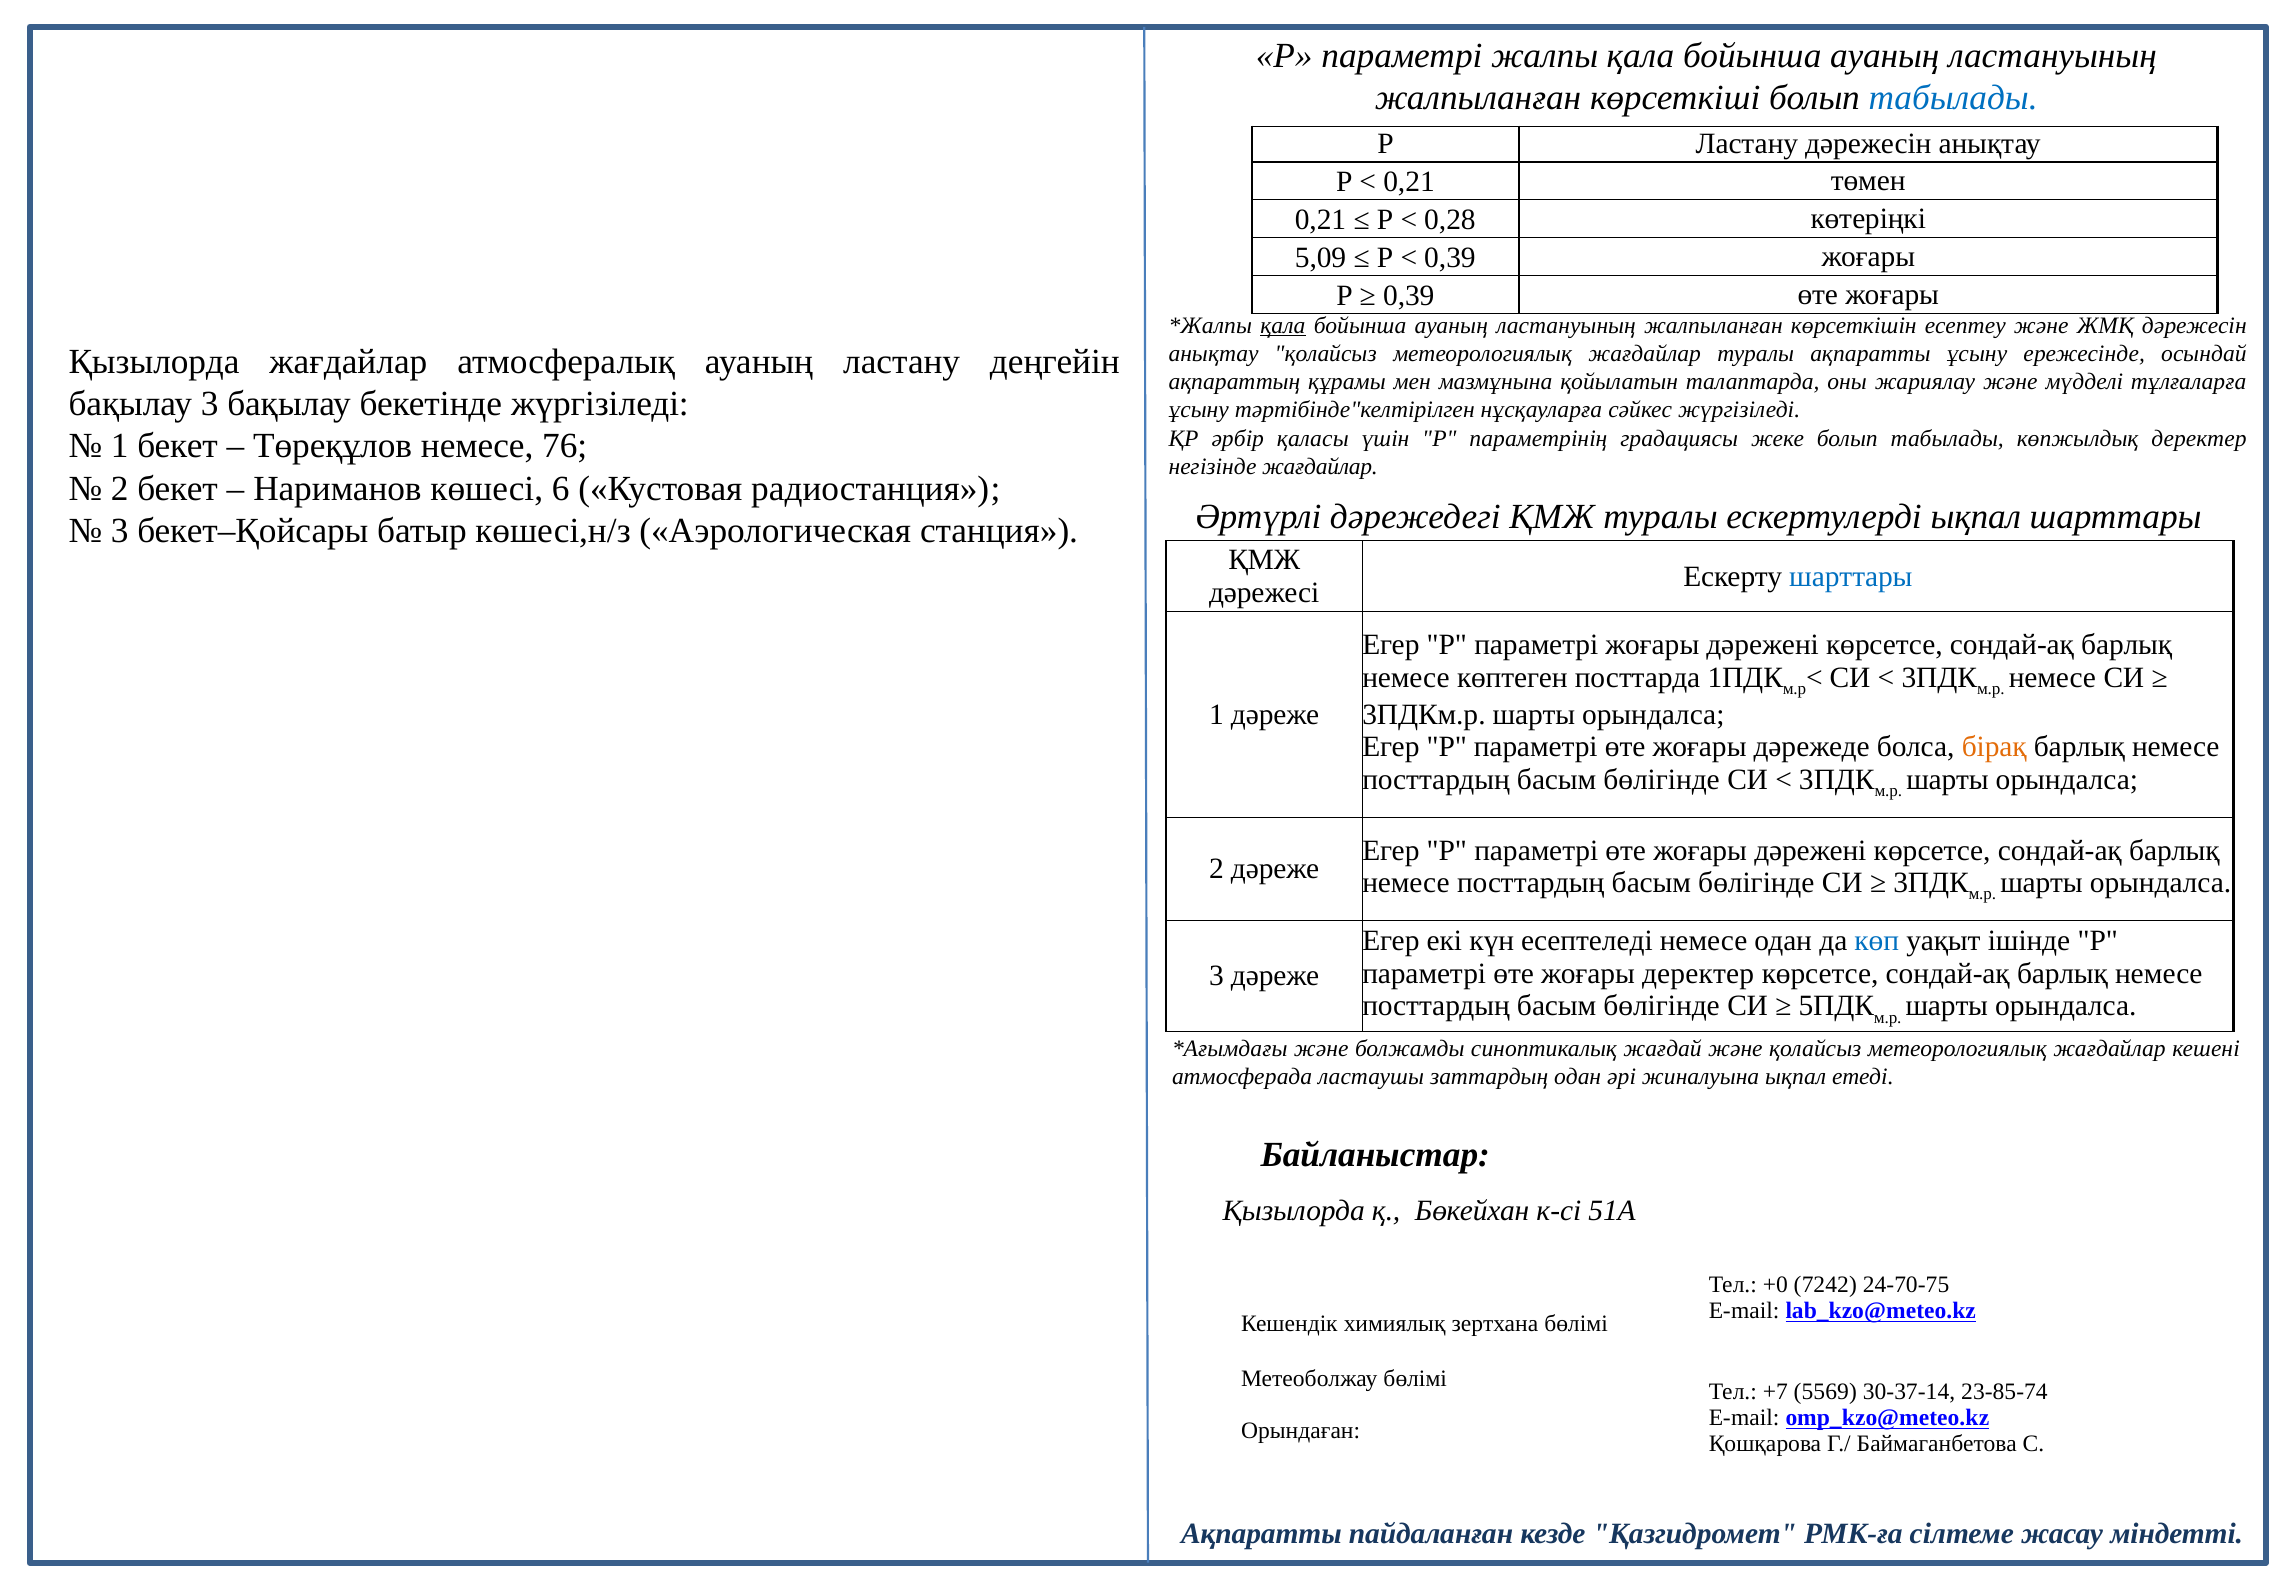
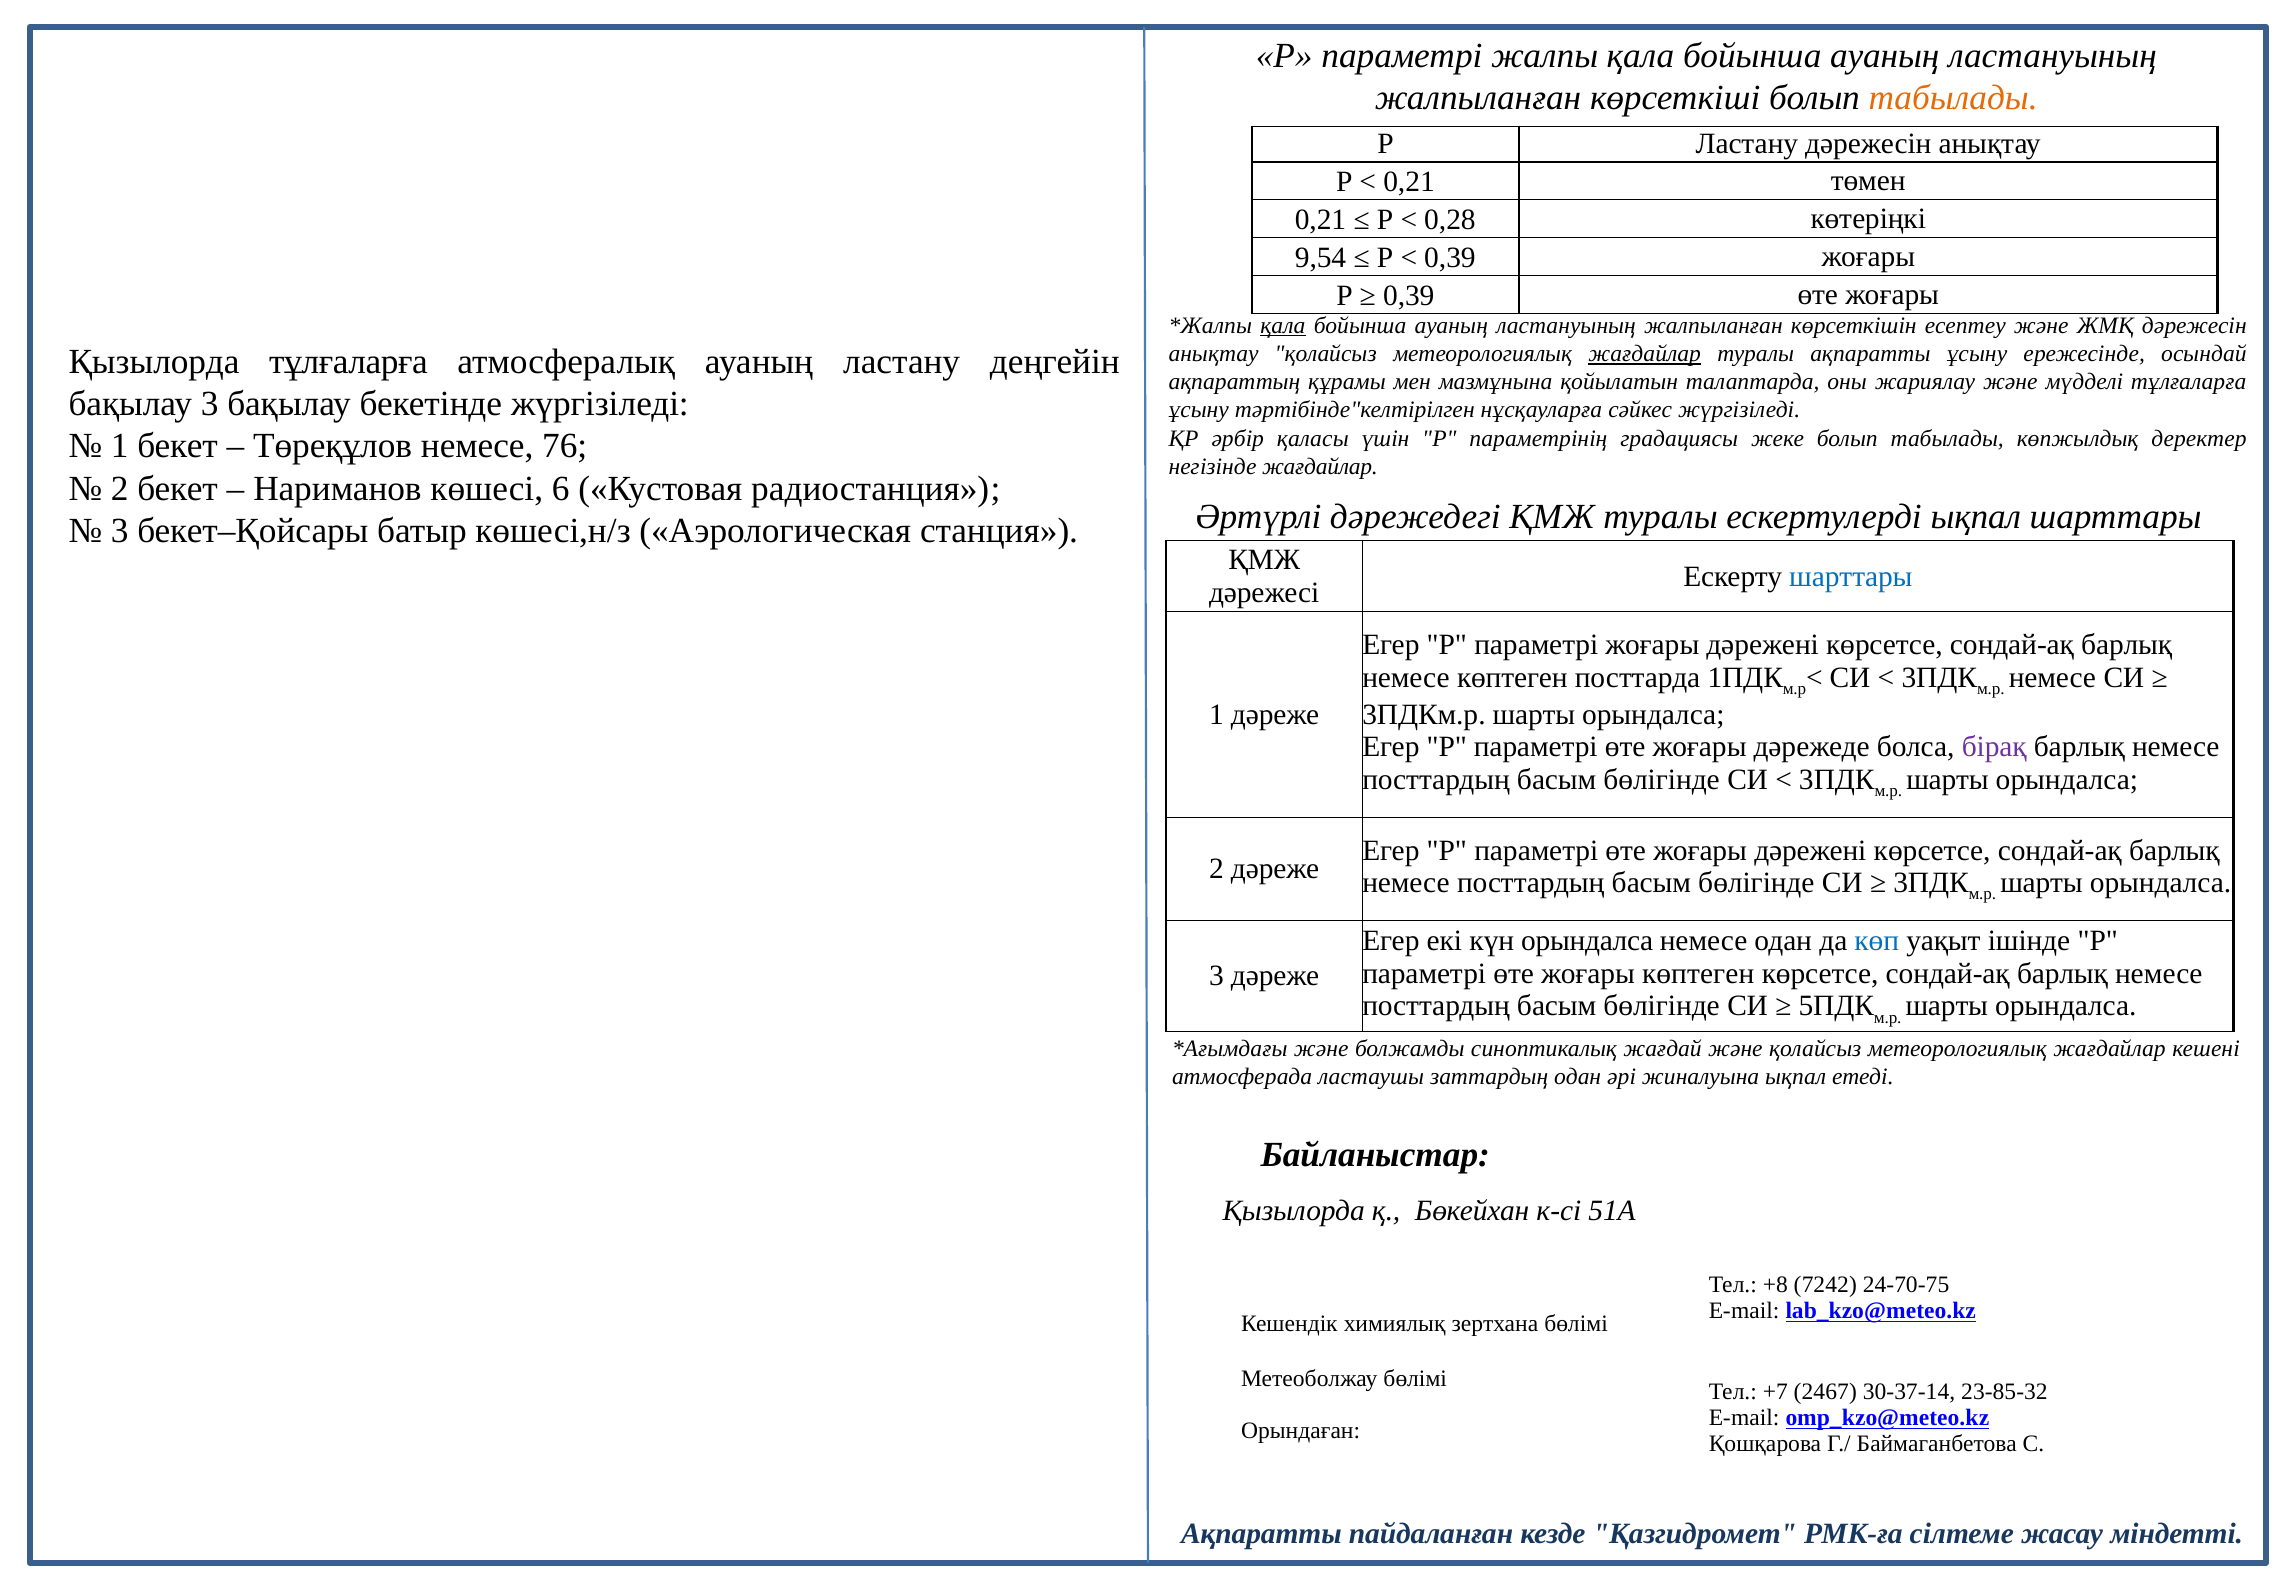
табылады colour: blue -> orange (1953, 98)
5,09: 5,09 -> 9,54 (1321, 258)
жағдайлар underline: none -> present (1645, 354)
Қызылорда жағдайлар: жағдайлар -> тұлғаларға (349, 361)
бірақ colour: orange -> purple (1994, 747)
күн есептеледі: есептеледі -> орындалса (1587, 941)
жоғары деректер: деректер -> көптеген (1698, 973)
+0: +0 -> +8 (1775, 1284)
5569: 5569 -> 2467 (1825, 1391)
23-85-74: 23-85-74 -> 23-85-32 (2004, 1391)
